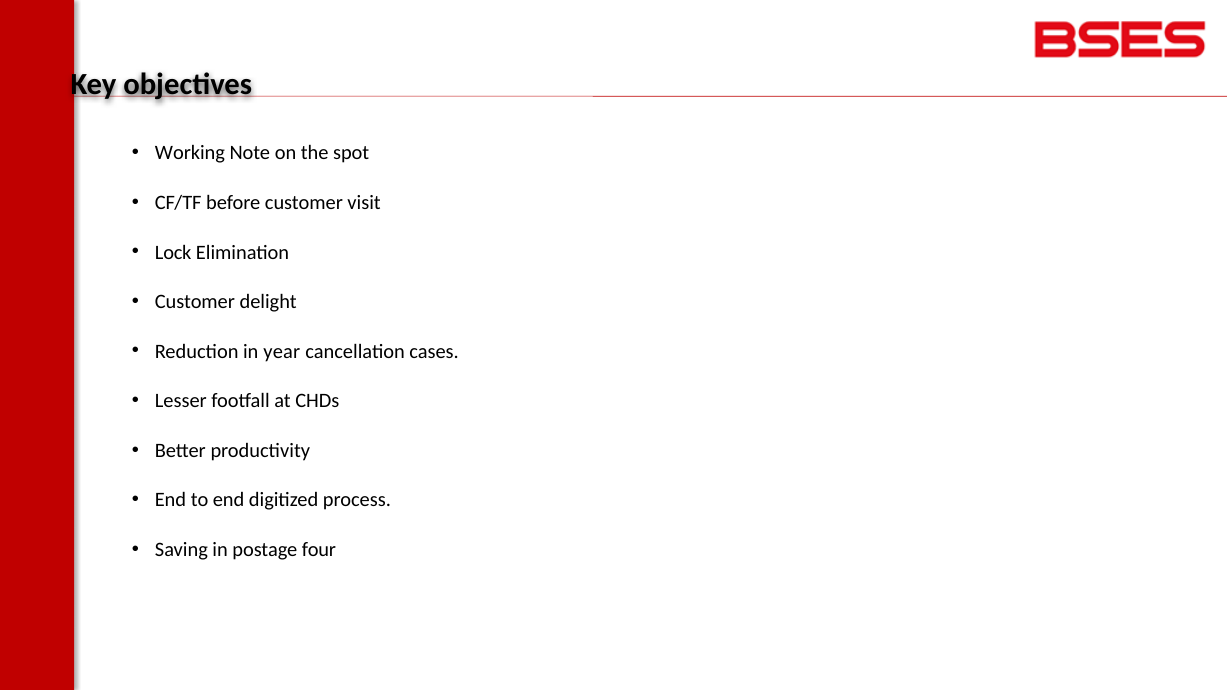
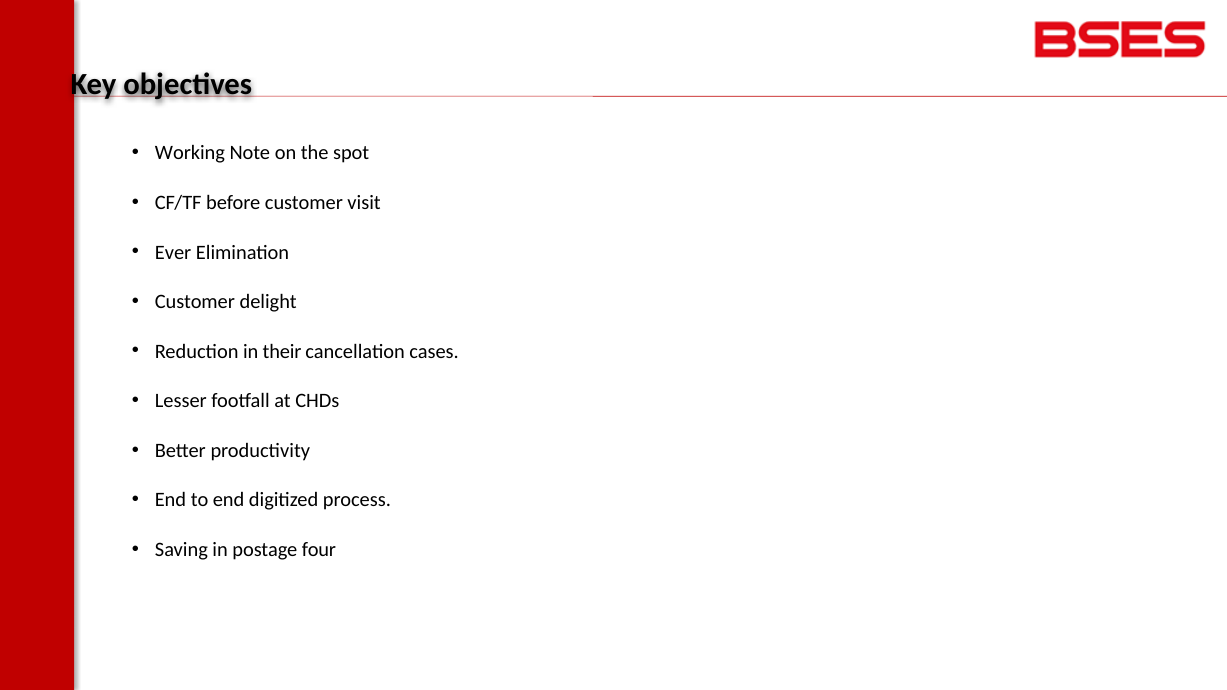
Lock: Lock -> Ever (173, 252)
year: year -> their (282, 351)
